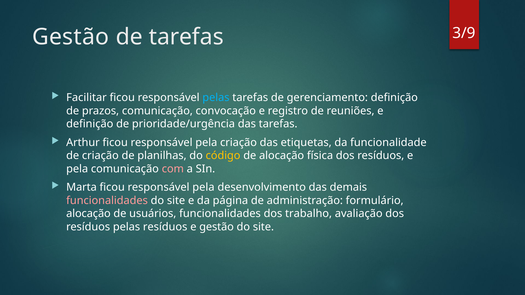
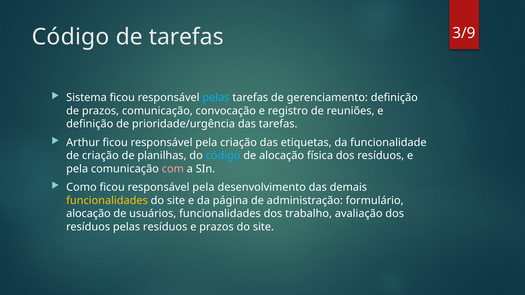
Gestão: Gestão -> Código (71, 37)
Facilitar: Facilitar -> Sistema (87, 98)
código colour: yellow -> light blue (223, 156)
Marta: Marta -> Como (81, 188)
funcionalidades colour: pink -> yellow (107, 201)
e gestão: gestão -> prazos (216, 227)
